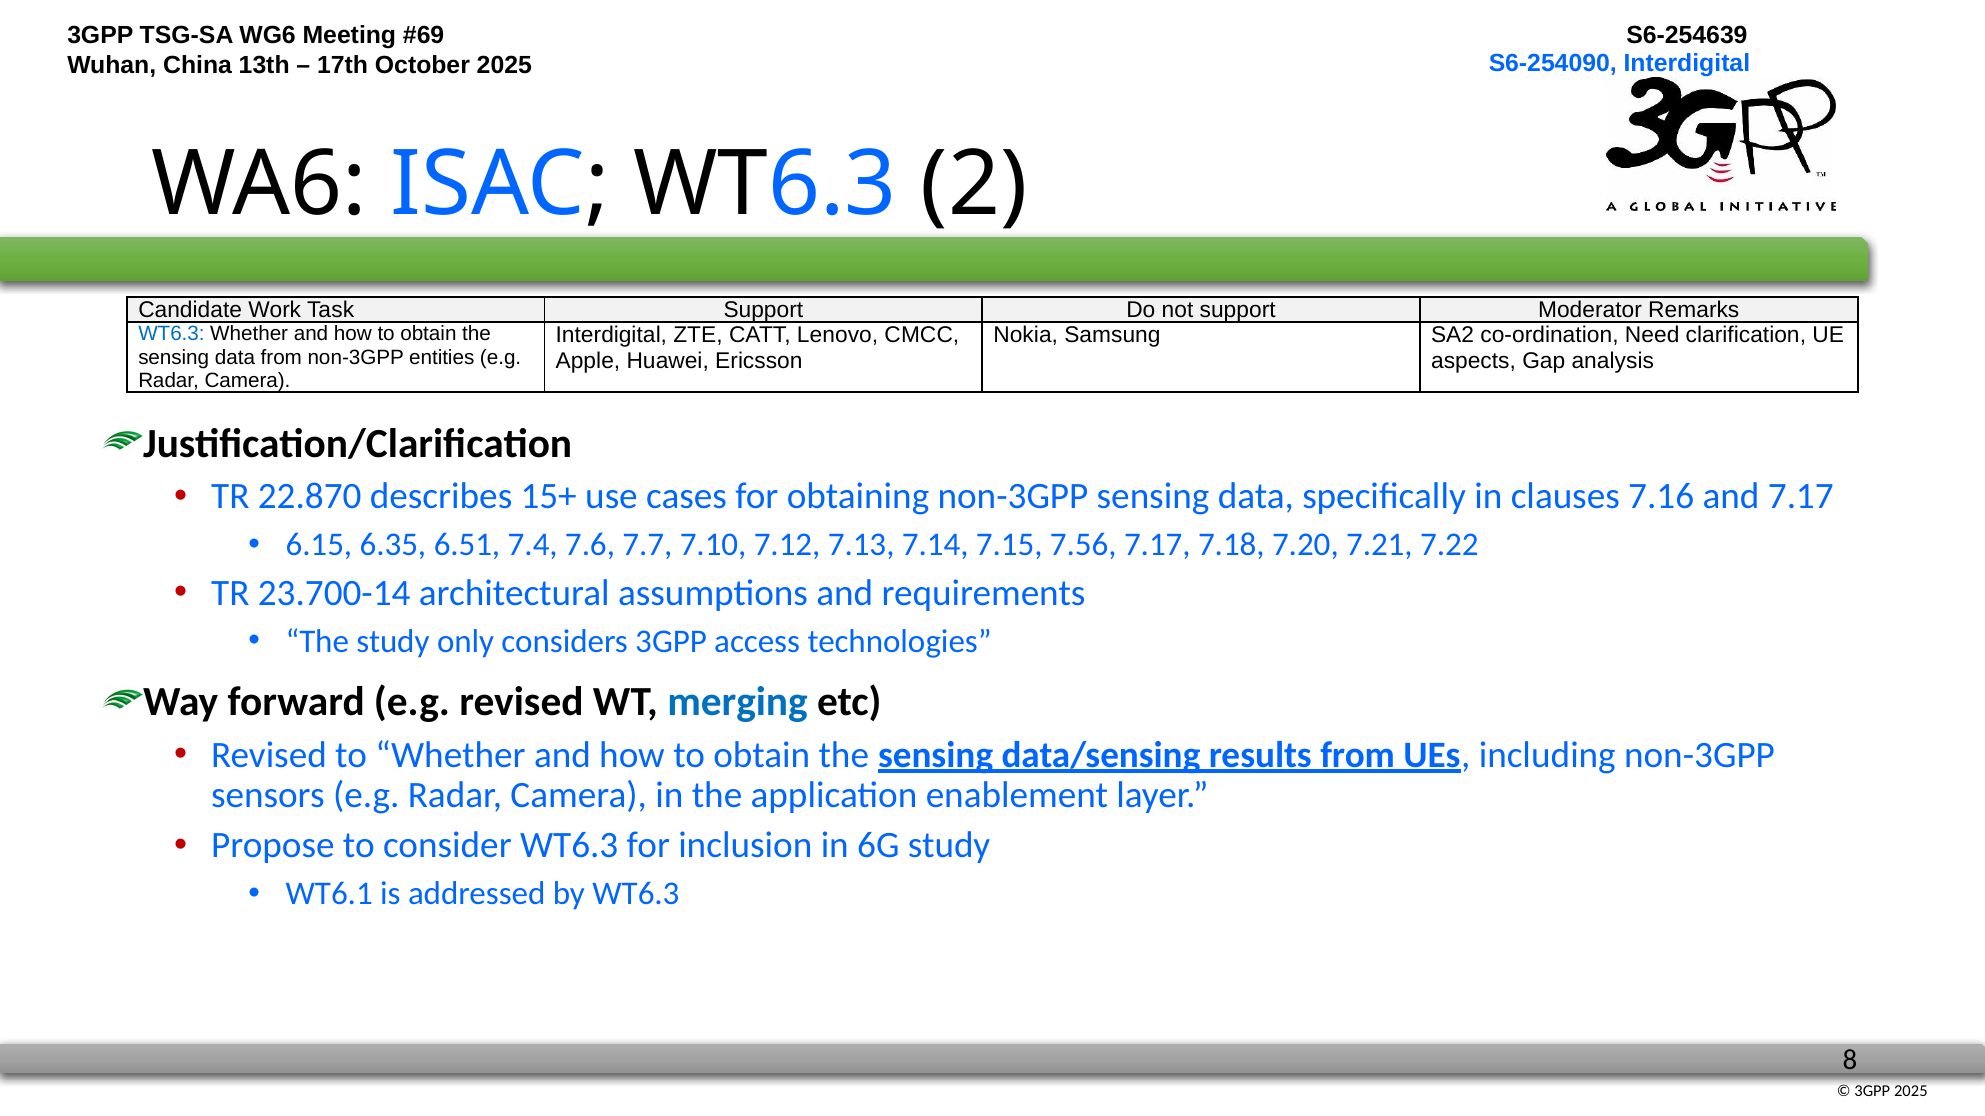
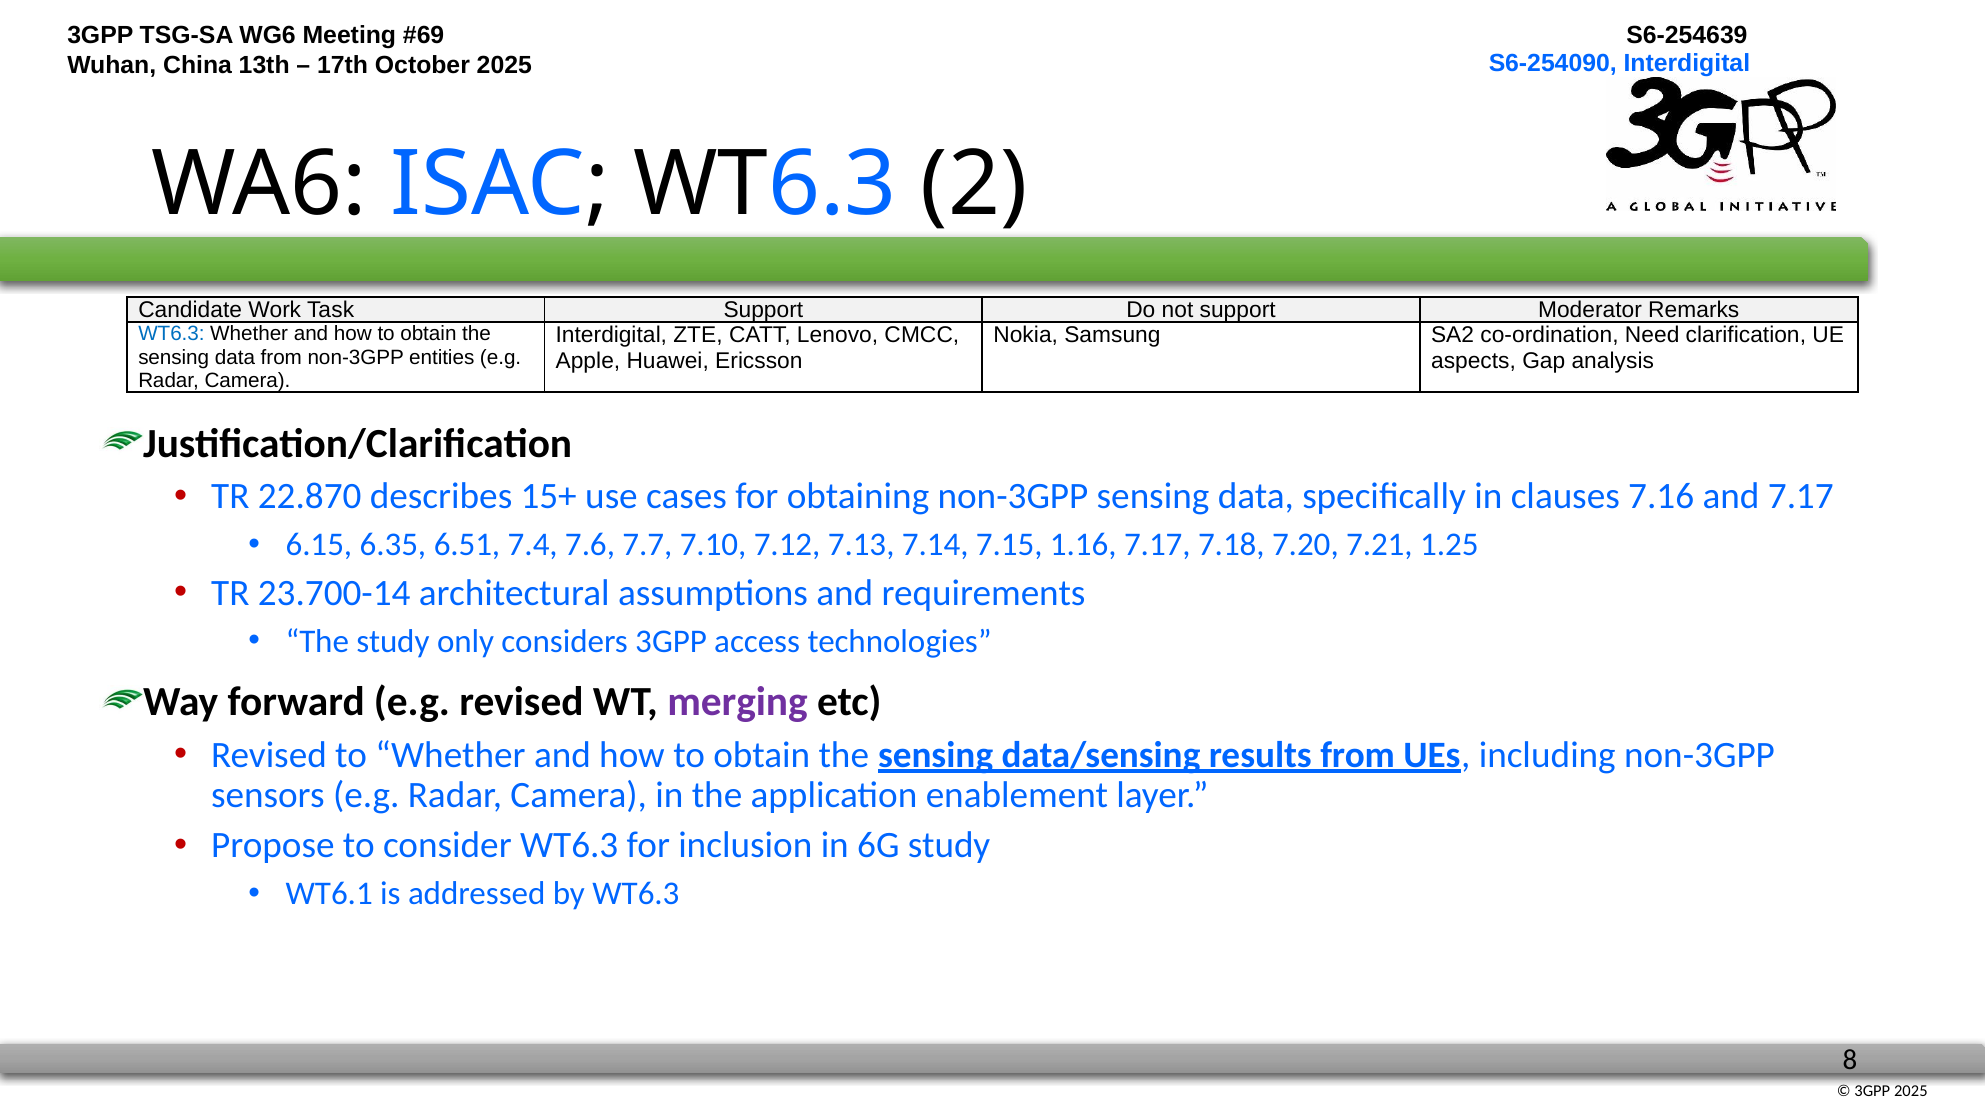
7.56: 7.56 -> 1.16 (1083, 545)
7.22: 7.22 -> 1.25 (1449, 545)
merging colour: blue -> purple (737, 702)
